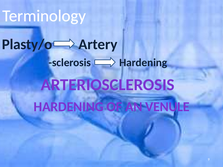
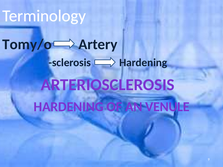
Plasty/o: Plasty/o -> Tomy/o (27, 44)
